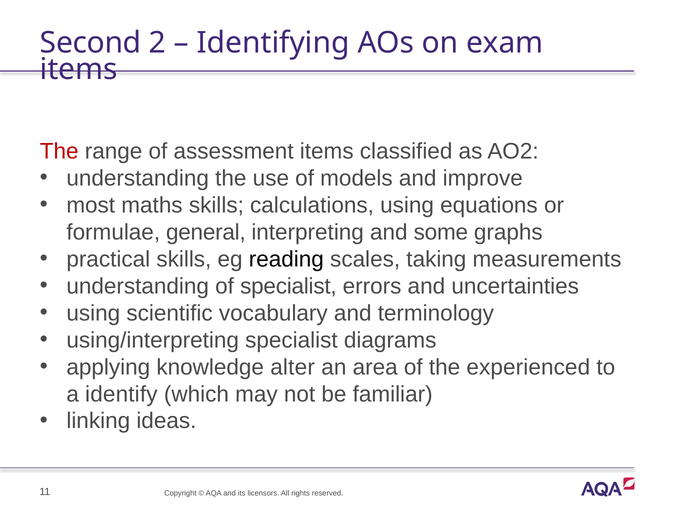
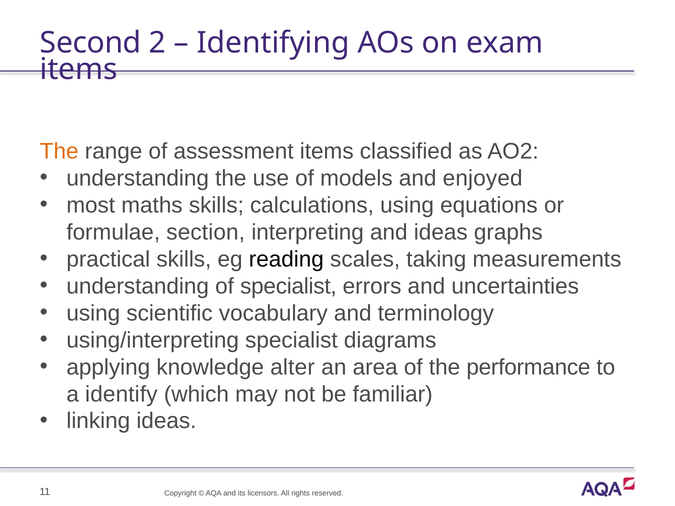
The colour: red -> orange (59, 151)
improve: improve -> enjoyed (483, 178)
general: general -> section (206, 232)
and some: some -> ideas (441, 232)
experienced: experienced -> performance (528, 367)
